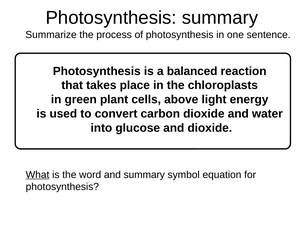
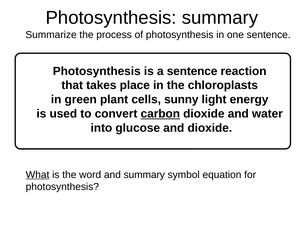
a balanced: balanced -> sentence (192, 71)
above: above -> sunny (181, 99)
carbon underline: none -> present (160, 114)
